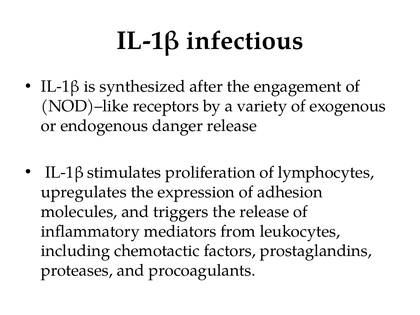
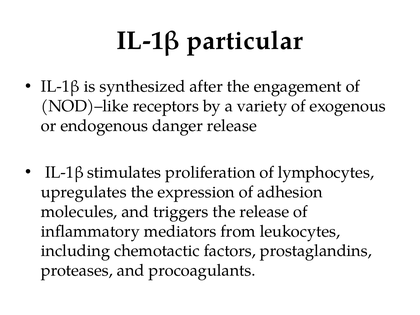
infectious: infectious -> particular (245, 41)
